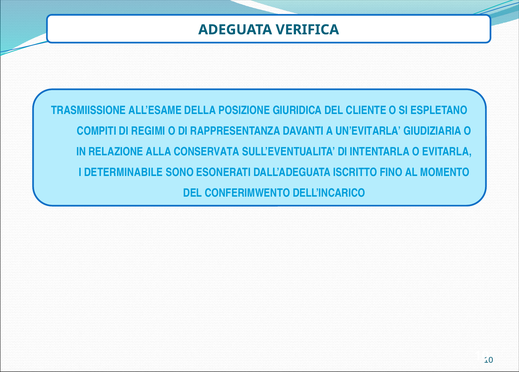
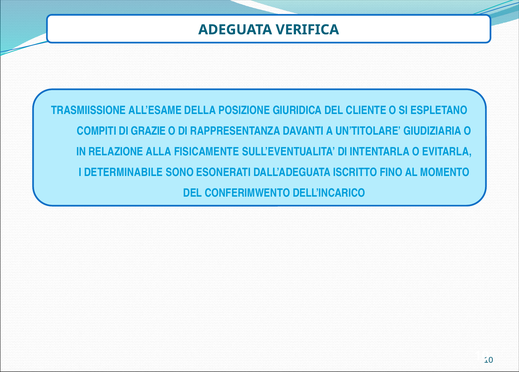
REGIMI: REGIMI -> GRAZIE (148, 131)
UN’EVITARLA: UN’EVITARLA -> UN’TITOLARE (368, 131)
CONSERVATA: CONSERVATA -> FISICAMENTE (207, 152)
